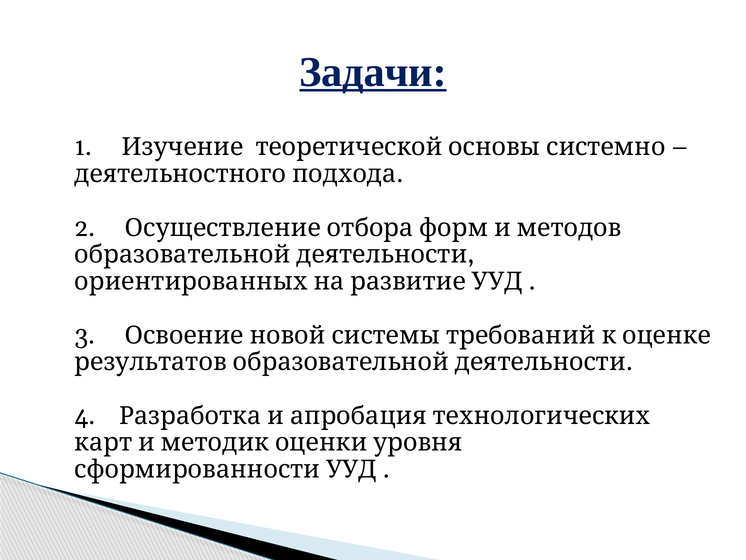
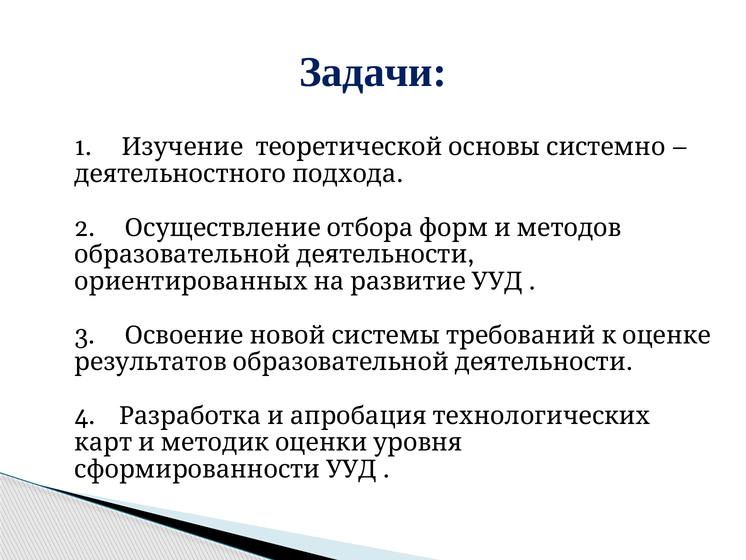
Задачи underline: present -> none (373, 72)
